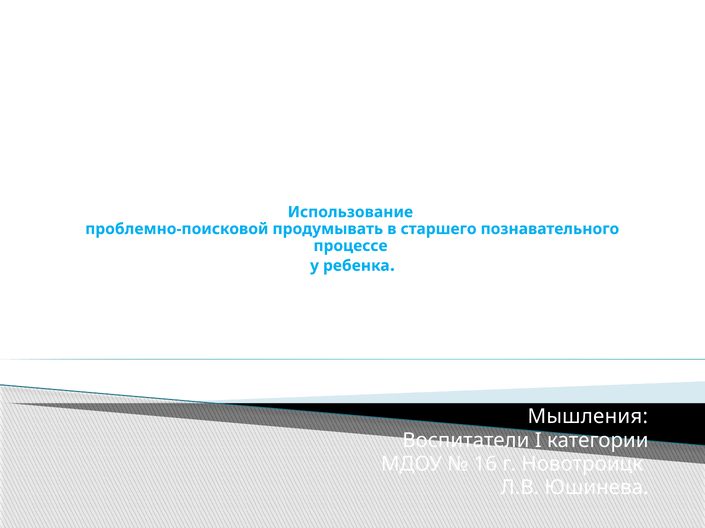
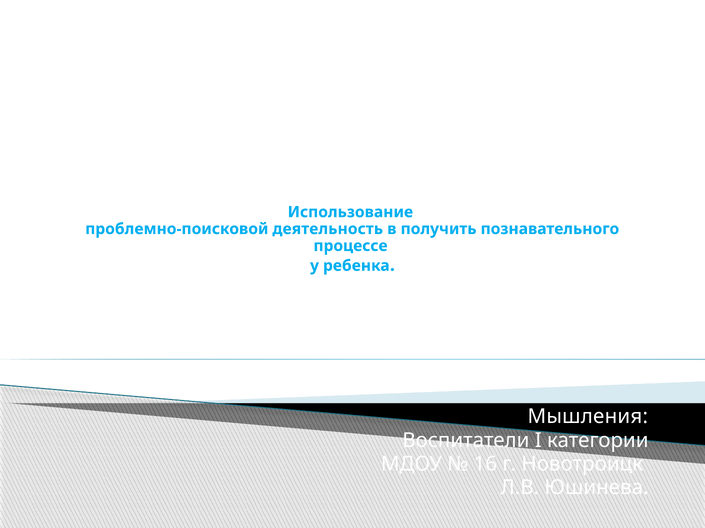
продумывать: продумывать -> деятельность (328, 229)
старшего: старшего -> получить (439, 229)
